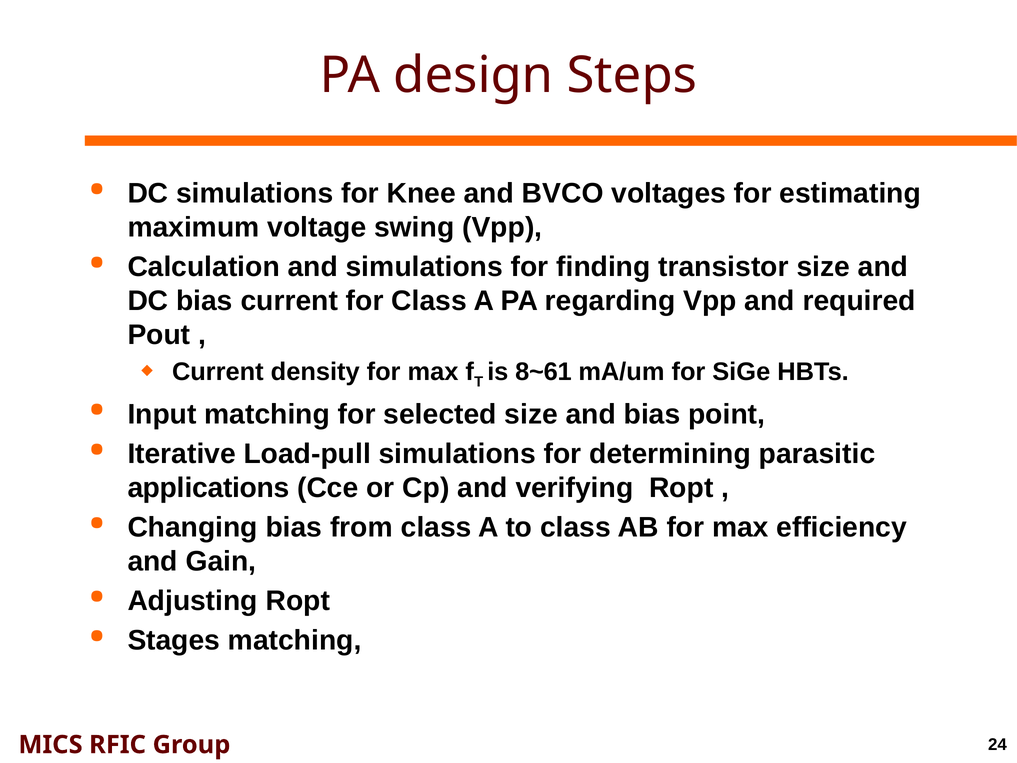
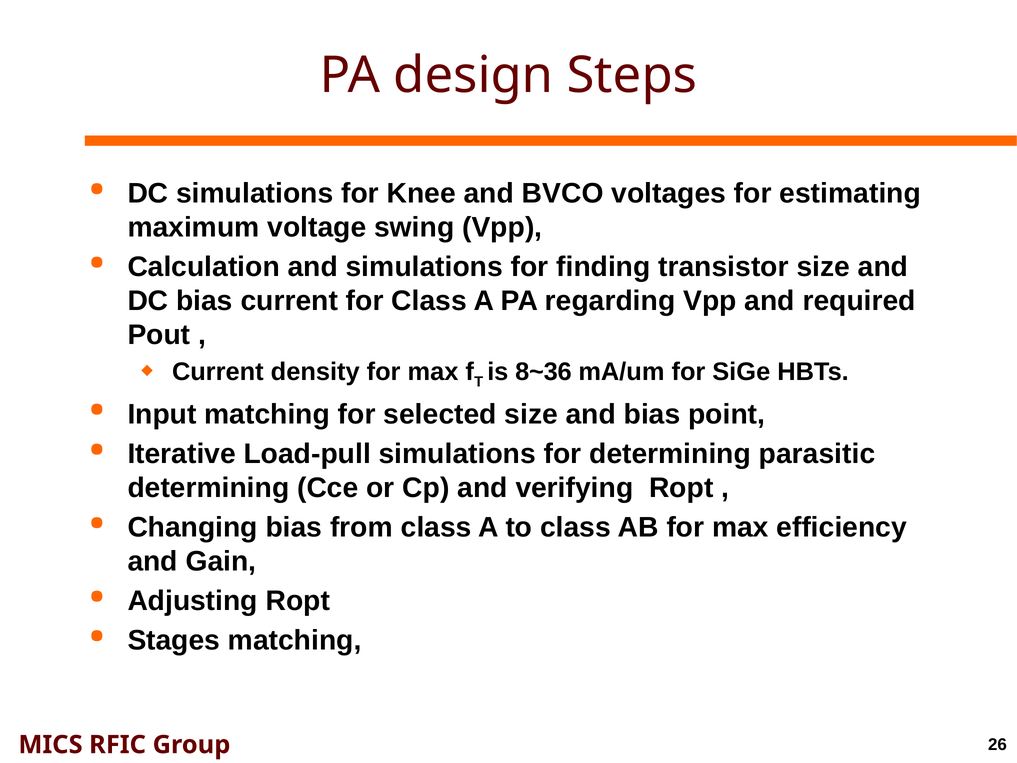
8~61: 8~61 -> 8~36 (543, 372)
applications: applications -> determining (208, 488)
24: 24 -> 26 (997, 744)
